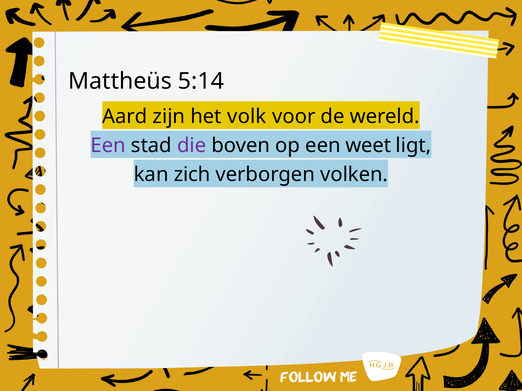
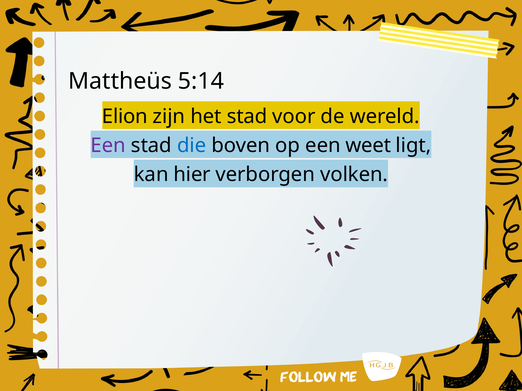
Aard: Aard -> Elion (125, 117)
het volk: volk -> stad (247, 117)
die colour: purple -> blue (192, 146)
zich: zich -> hier (192, 175)
